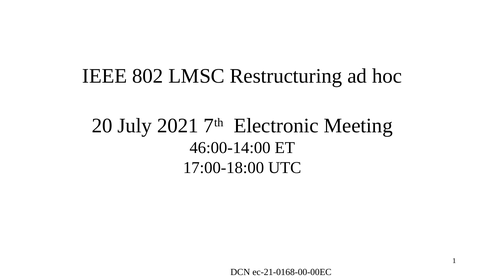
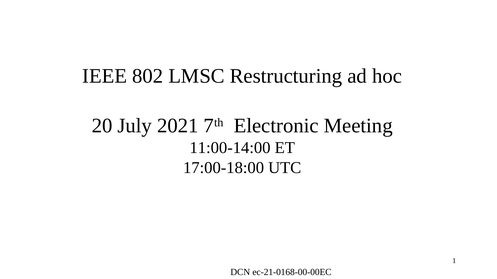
46:00-14:00: 46:00-14:00 -> 11:00-14:00 (230, 148)
